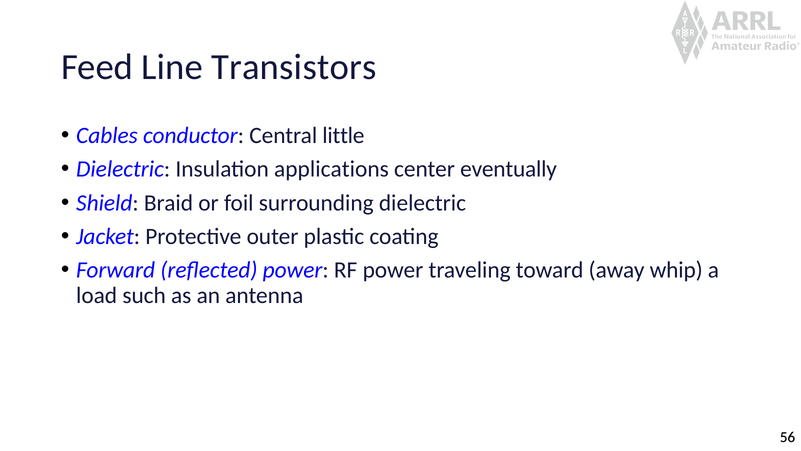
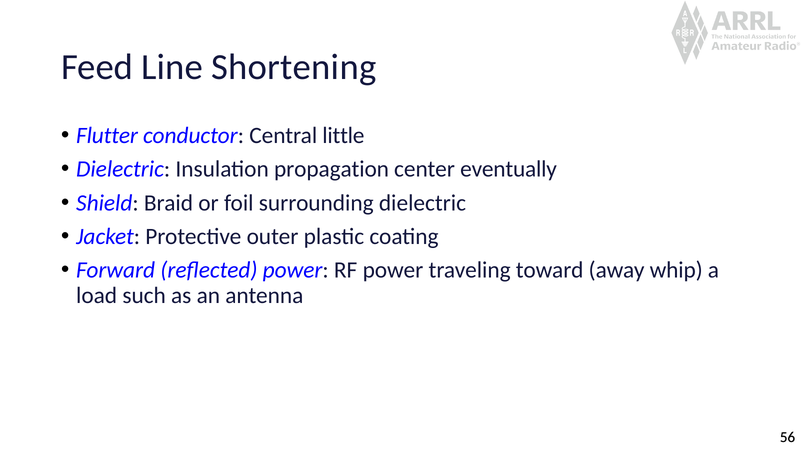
Transistors: Transistors -> Shortening (294, 67)
Cables: Cables -> Flutter (107, 135)
applications: applications -> propagation (332, 169)
